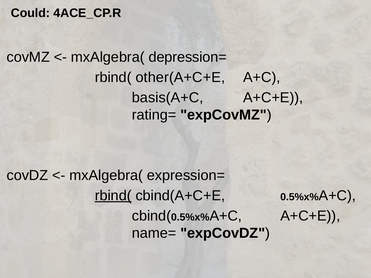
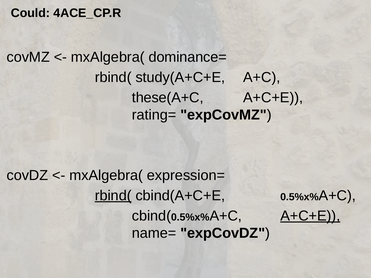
depression=: depression= -> dominance= (188, 57)
other(A+C+E: other(A+C+E -> study(A+C+E (180, 77)
basis(A+C: basis(A+C -> these(A+C (168, 98)
A+C+E underline: none -> present (310, 216)
